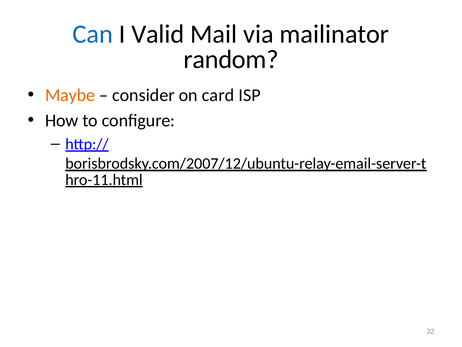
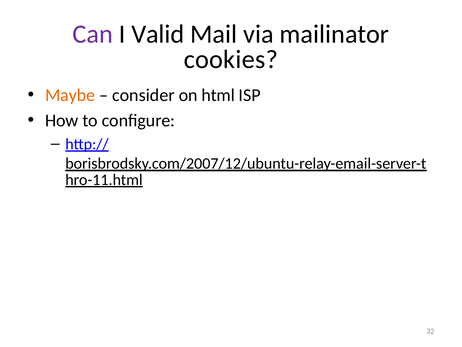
Can colour: blue -> purple (93, 34)
random: random -> cookies (231, 59)
card: card -> html (218, 95)
